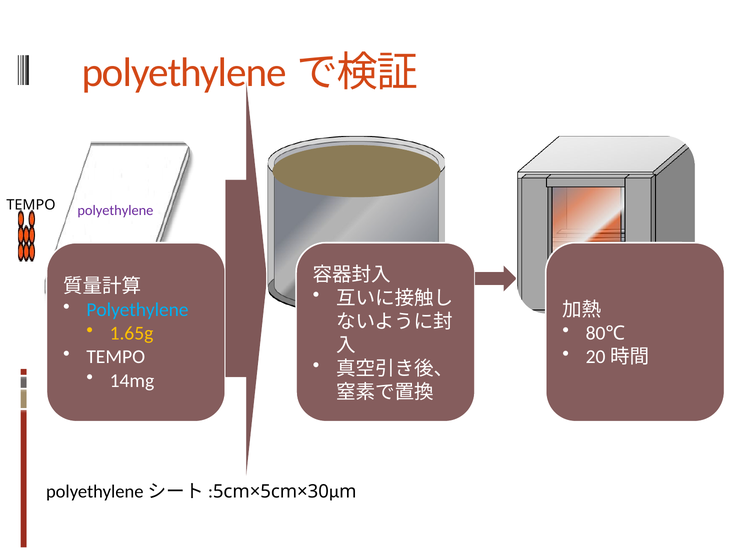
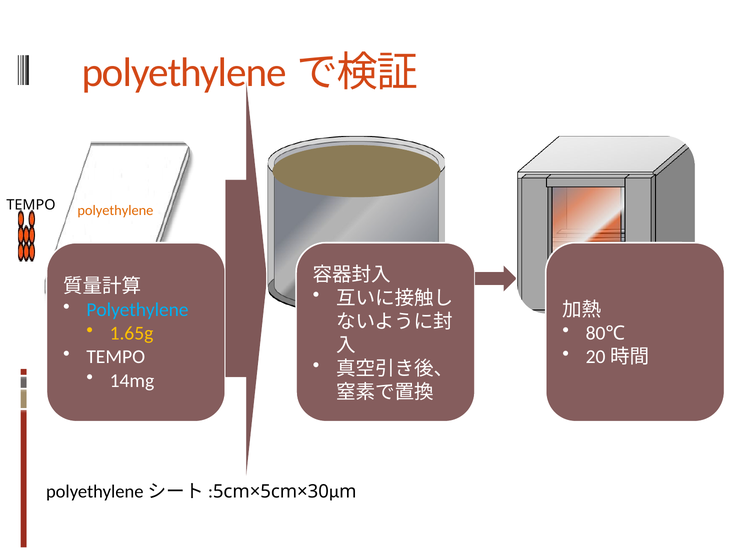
polyethylene colour: purple -> orange (115, 210)
